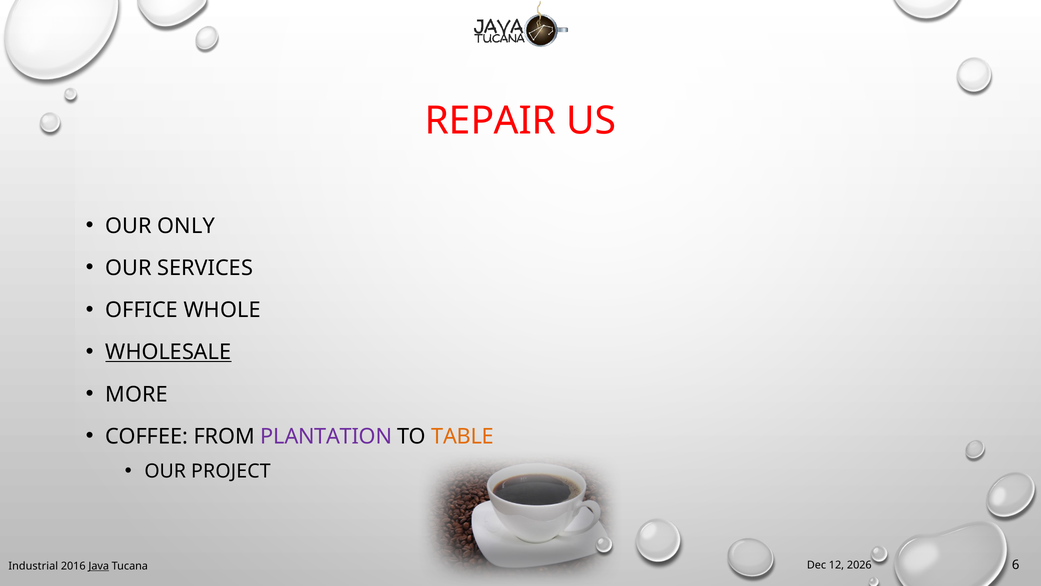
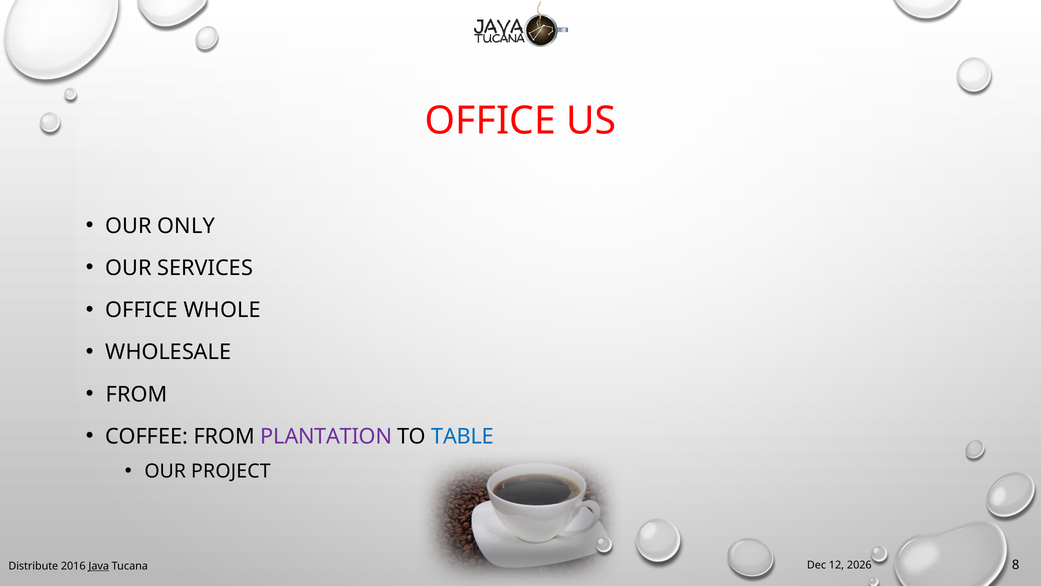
REPAIR: REPAIR -> OFFICE (490, 121)
WHOLESALE underline: present -> none (168, 352)
MORE: MORE -> FROM (137, 394)
TABLE colour: orange -> blue (463, 436)
Industrial: Industrial -> Distribute (33, 566)
6: 6 -> 8 (1016, 565)
